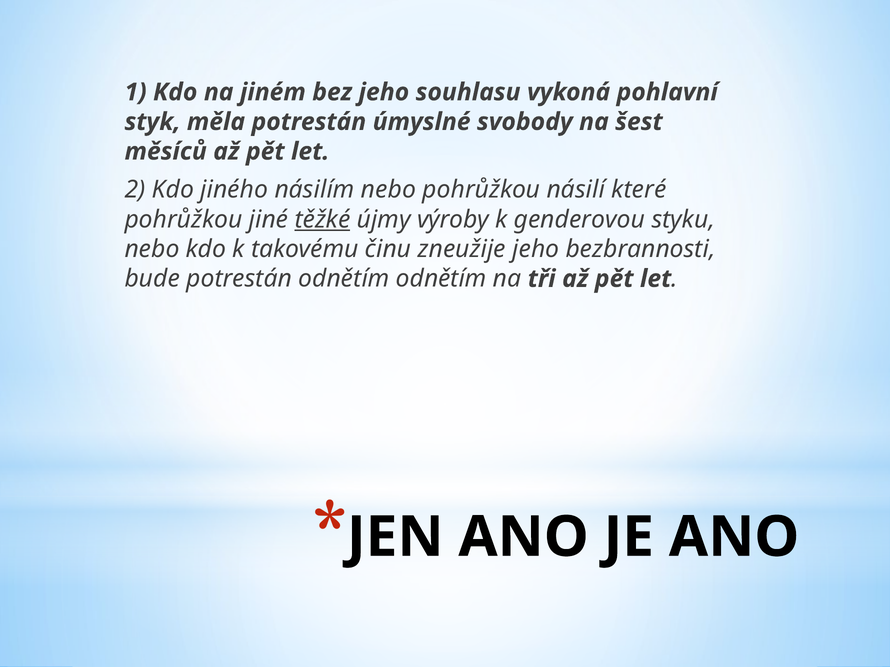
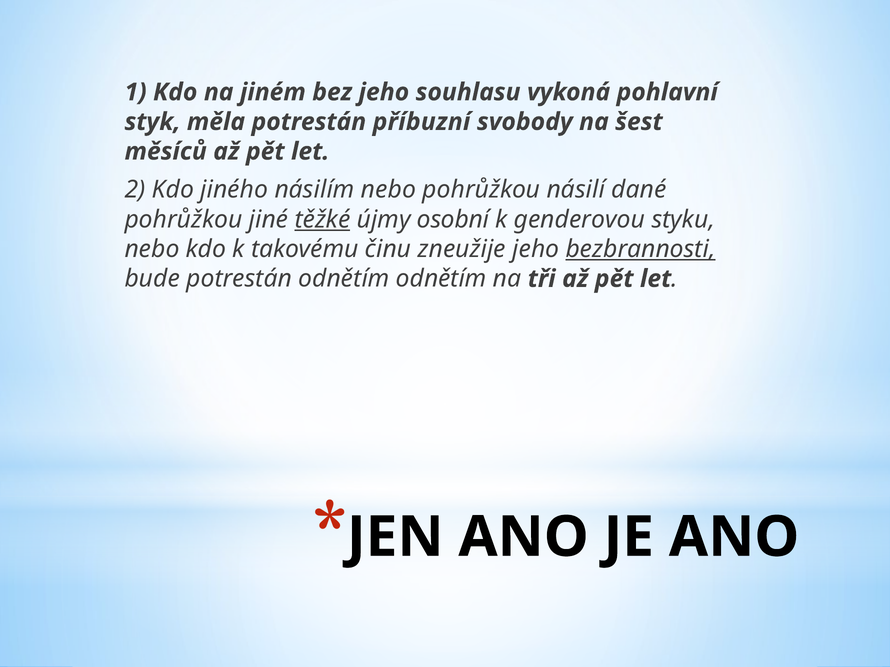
úmyslné: úmyslné -> příbuzní (422, 122)
které: které -> dané (639, 190)
výroby: výroby -> osobní (453, 220)
bezbrannosti underline: none -> present (641, 249)
